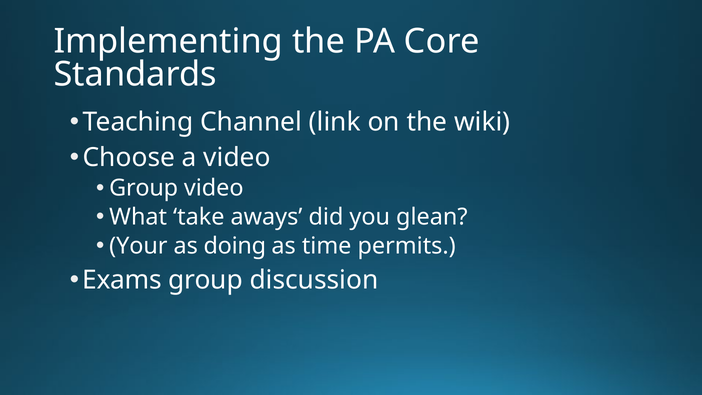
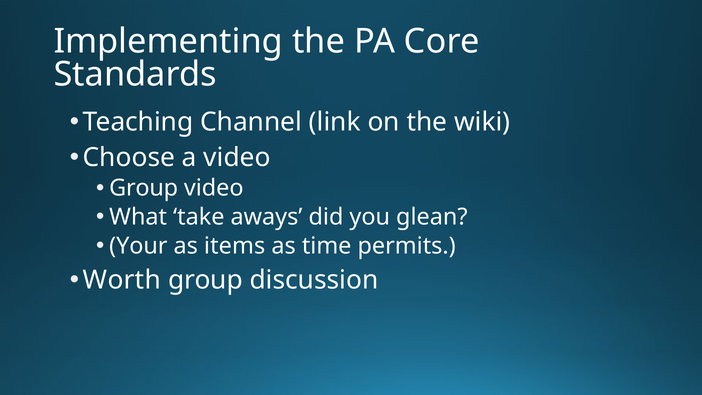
doing: doing -> items (235, 246)
Exams: Exams -> Worth (122, 280)
